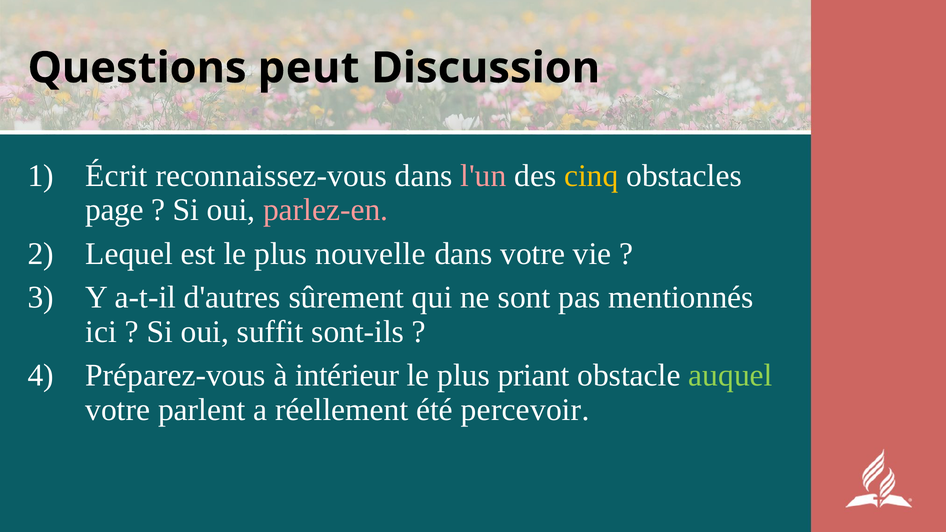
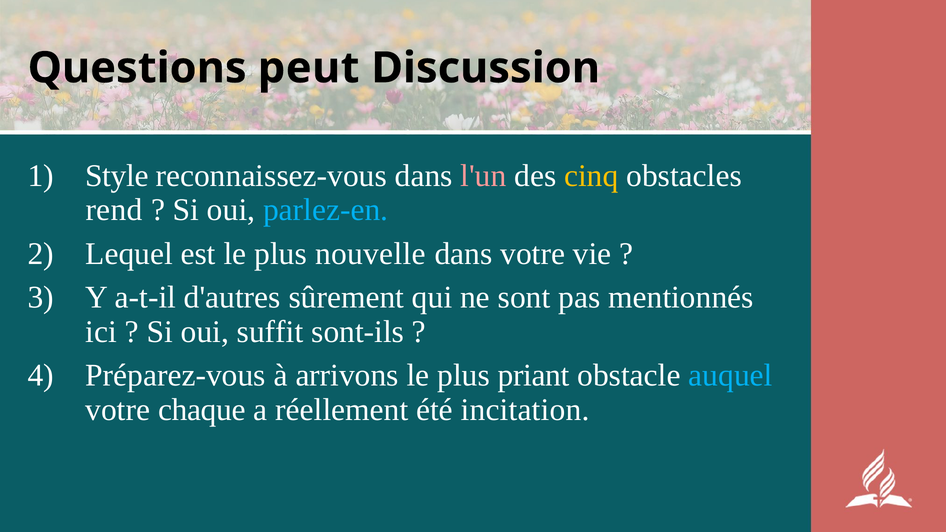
Écrit: Écrit -> Style (117, 176)
page: page -> rend (114, 210)
parlez-en colour: pink -> light blue (326, 210)
intérieur: intérieur -> arrivons (347, 376)
auquel colour: light green -> light blue (730, 376)
parlent: parlent -> chaque (202, 410)
percevoir: percevoir -> incitation (525, 410)
